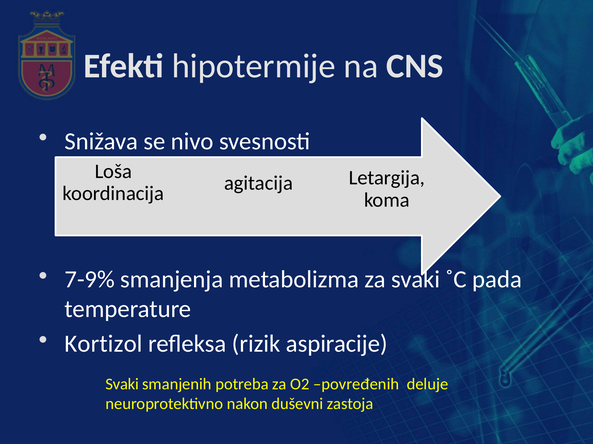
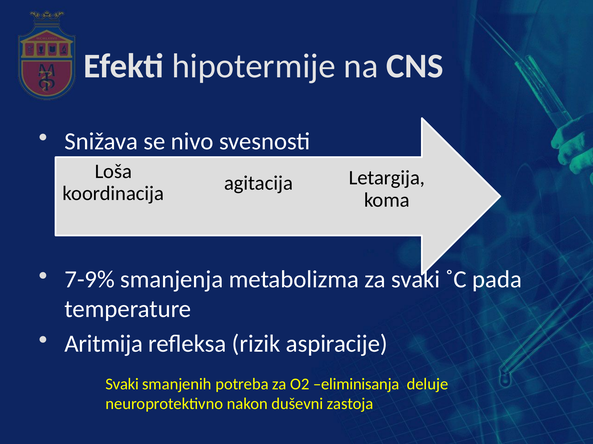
Kortizol: Kortizol -> Aritmija (104, 344)
povređenih: povređenih -> eliminisanja (356, 385)
